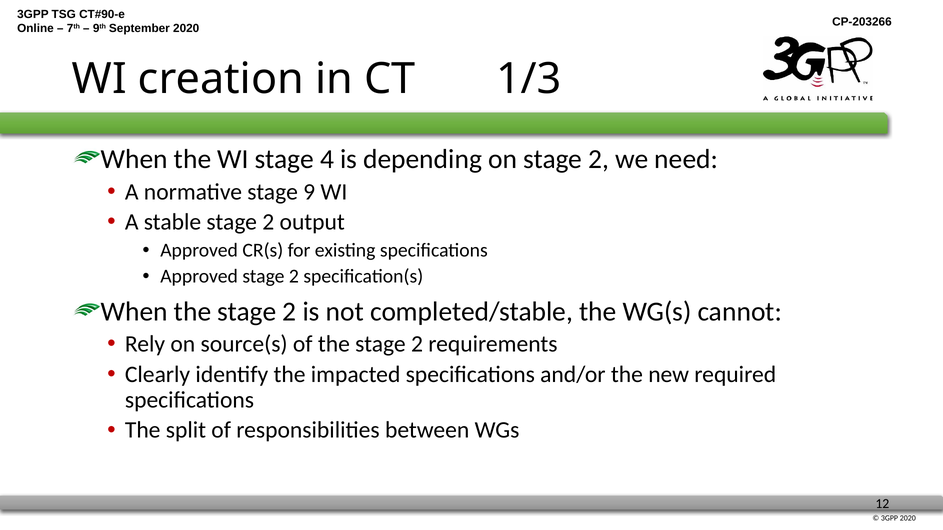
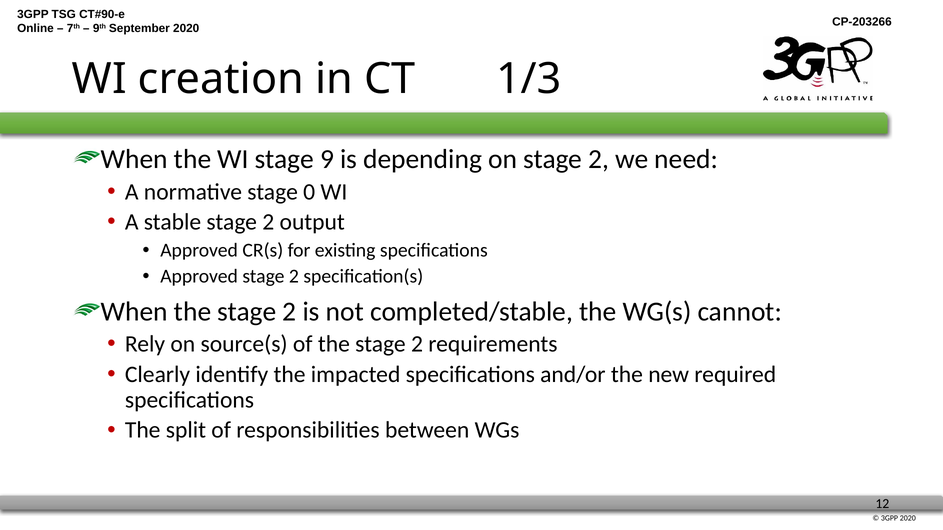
4: 4 -> 9 (327, 159)
9: 9 -> 0 (309, 192)
